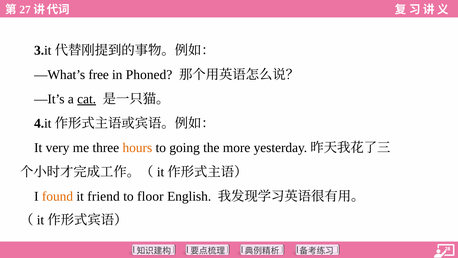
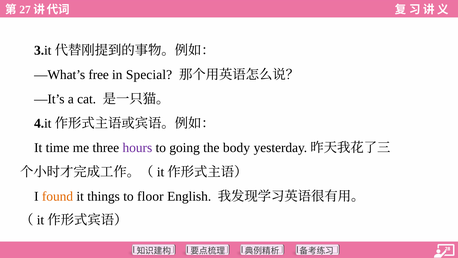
Phoned: Phoned -> Special (149, 75)
cat underline: present -> none (87, 99)
very: very -> time (58, 148)
hours colour: orange -> purple (137, 148)
more: more -> body (237, 148)
friend: friend -> things (104, 196)
